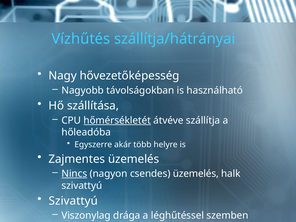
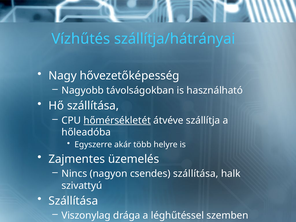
Nincs underline: present -> none (74, 174)
csendes üzemelés: üzemelés -> szállítása (196, 174)
Szivattyú: Szivattyú -> Szállítása (73, 201)
